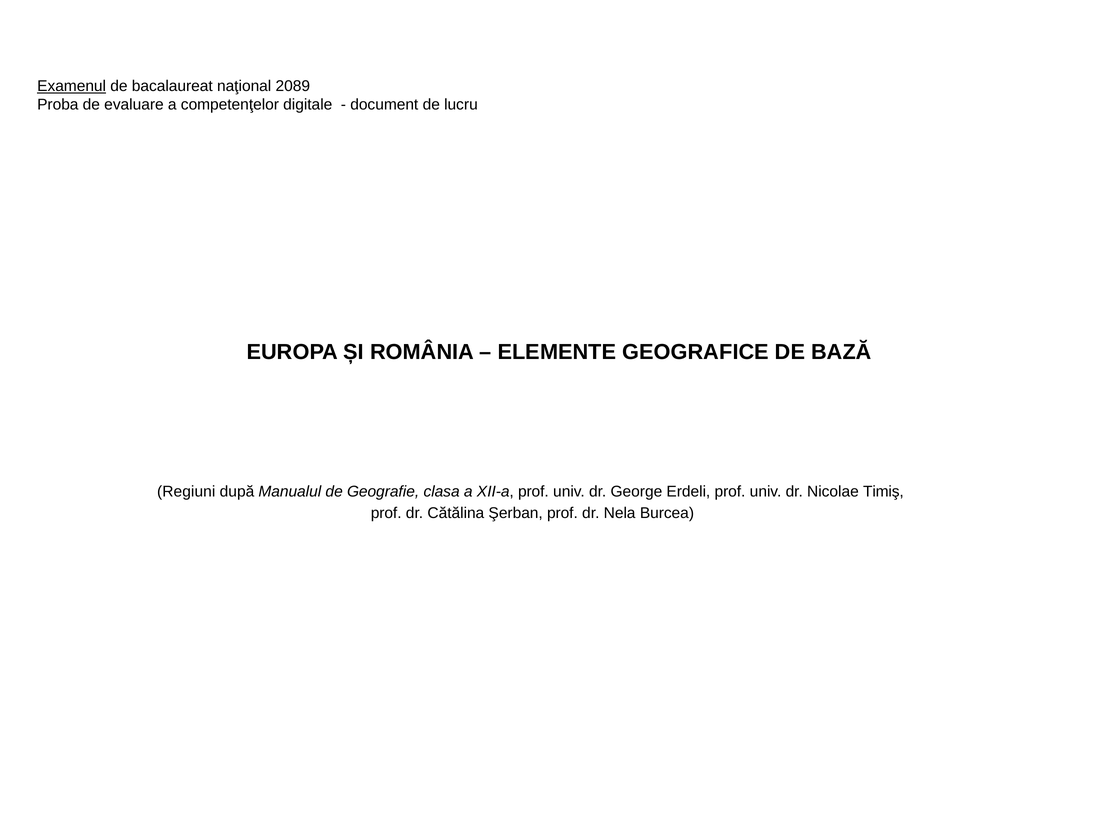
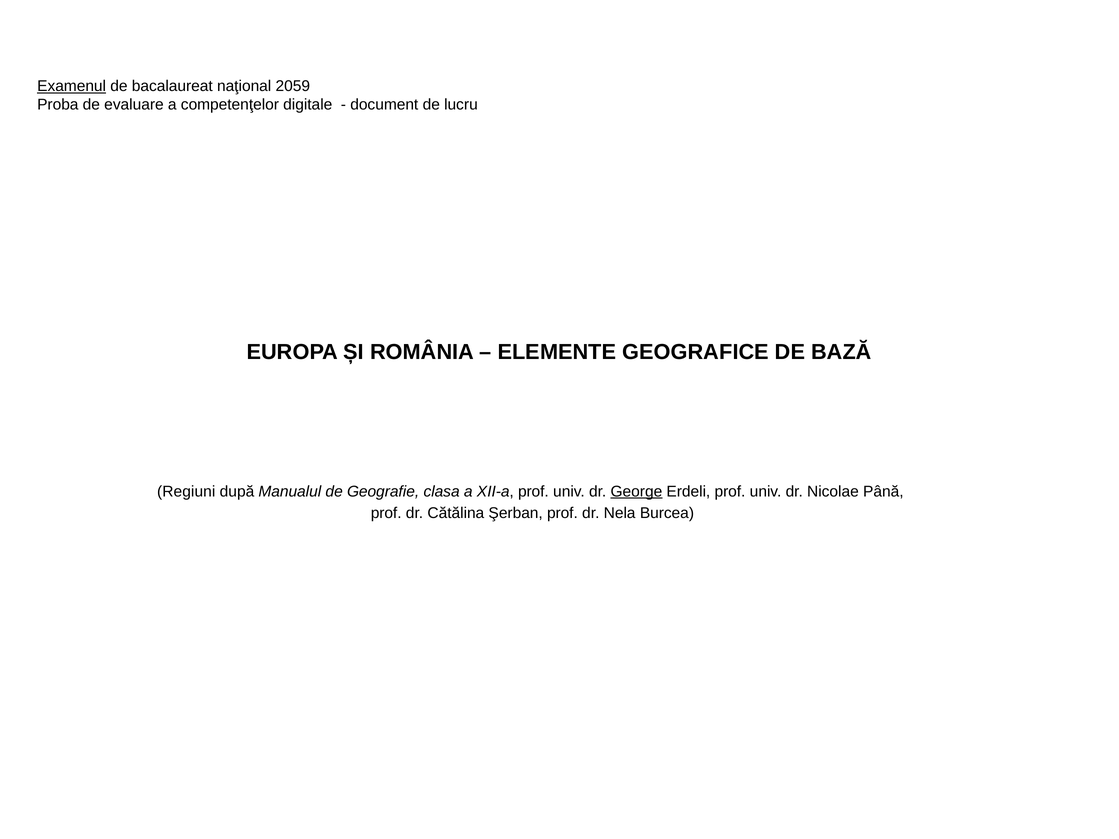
2089: 2089 -> 2059 (293, 86)
George underline: none -> present (636, 492)
Timiş: Timiş -> Până (883, 492)
